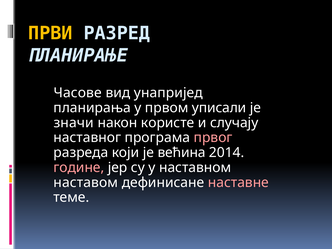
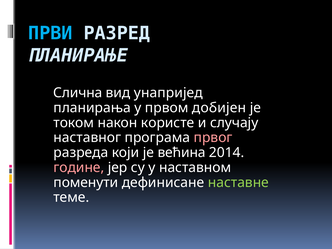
ПРВИ colour: yellow -> light blue (50, 33)
Часове: Часове -> Слична (78, 93)
уписали: уписали -> добијен (219, 108)
значи: значи -> током (74, 123)
наставом: наставом -> поменути (86, 182)
наставне colour: pink -> light green (238, 182)
